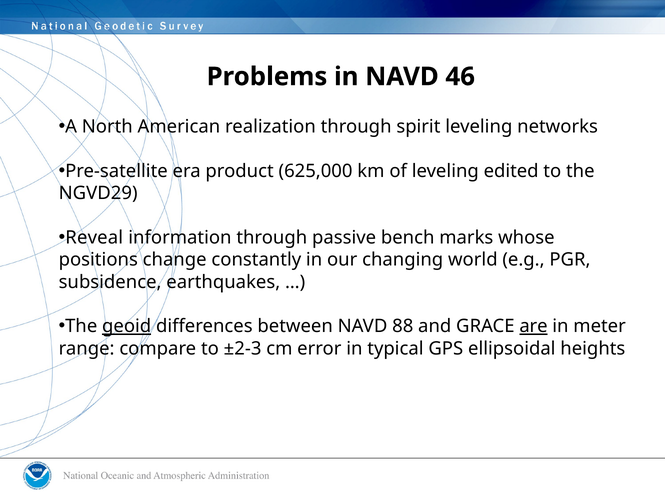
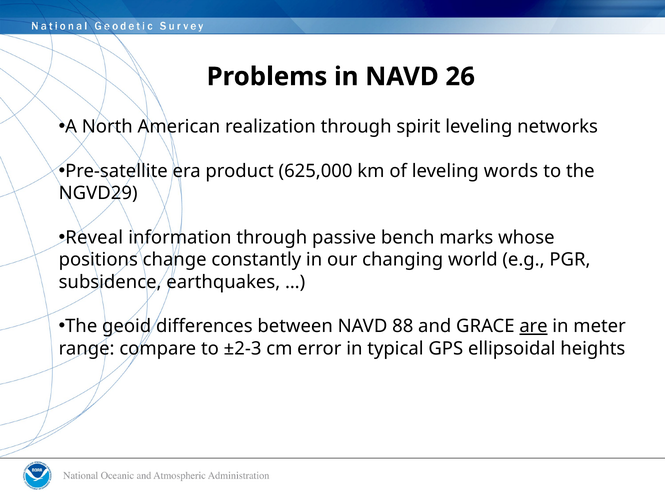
46: 46 -> 26 (460, 77)
edited: edited -> words (511, 171)
geoid underline: present -> none (127, 326)
